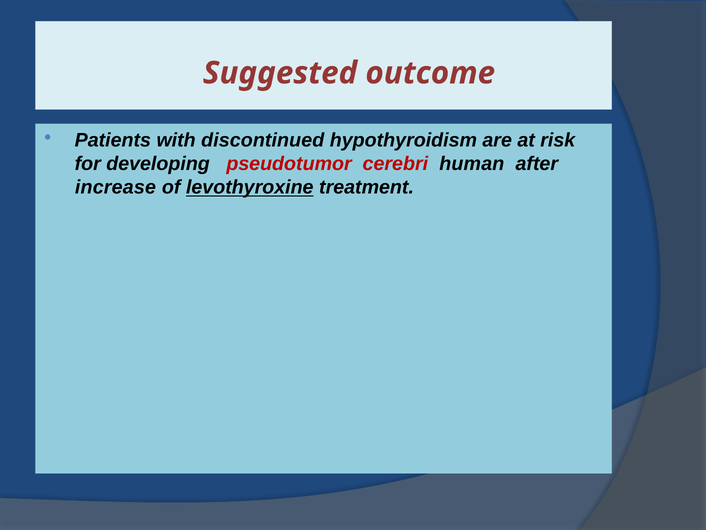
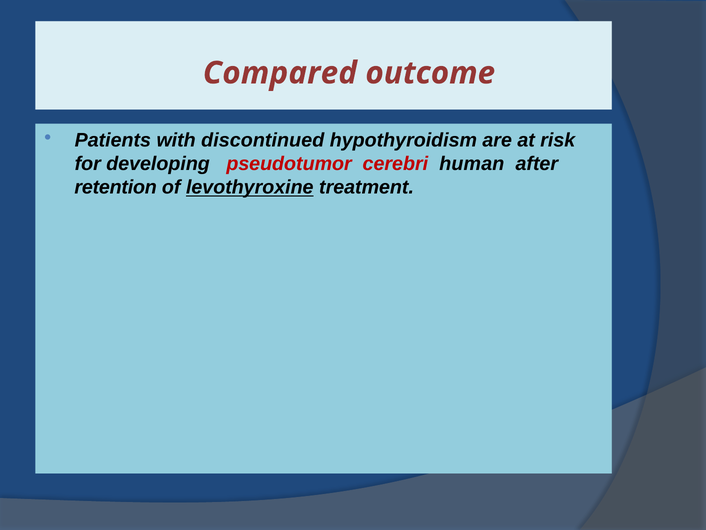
Suggested: Suggested -> Compared (280, 73)
increase: increase -> retention (116, 187)
